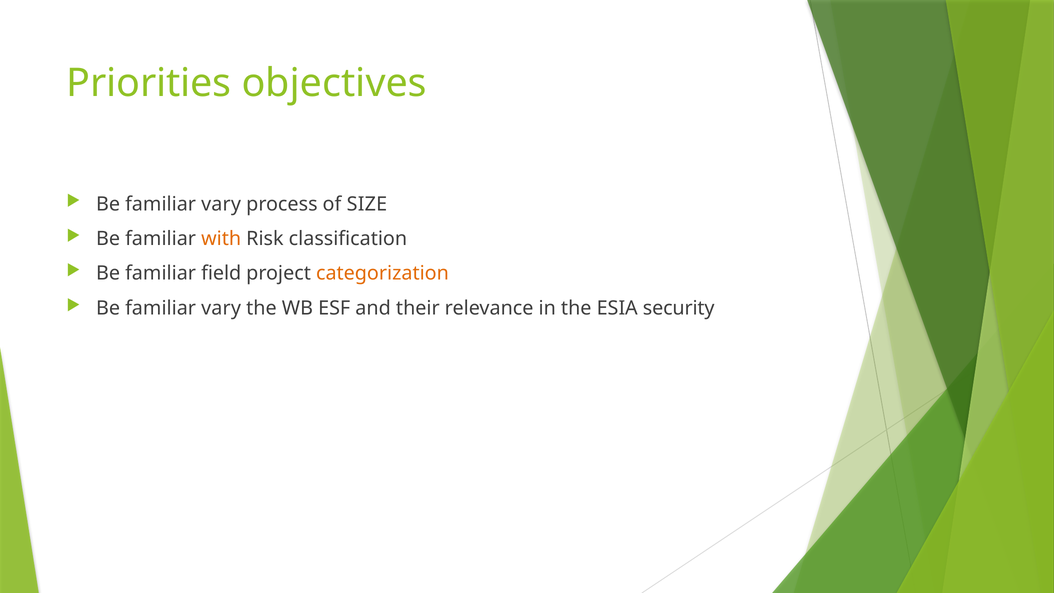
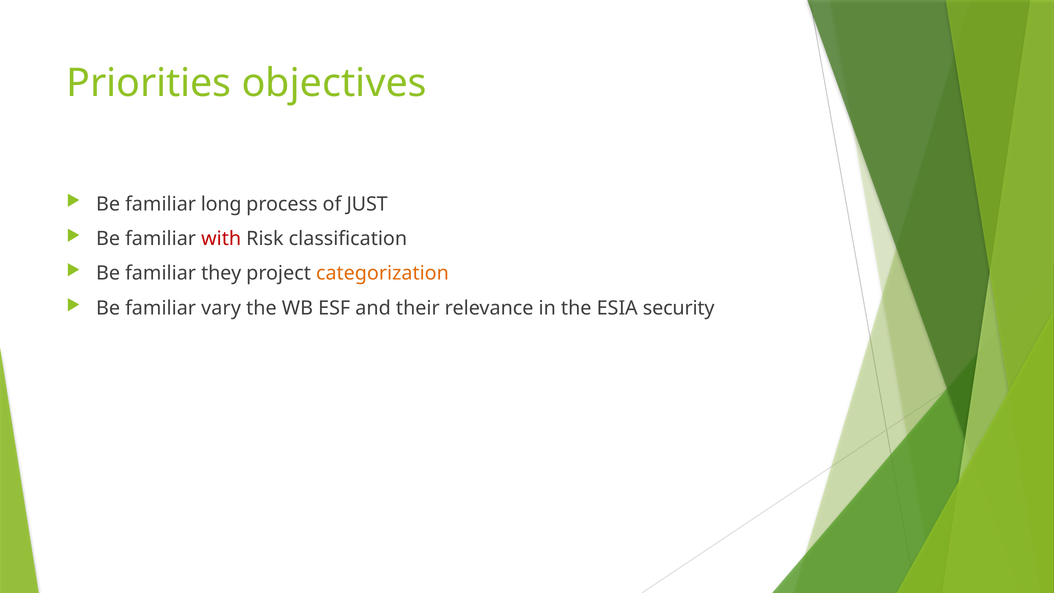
vary: vary -> long (221, 204)
SIZE: SIZE -> JUST (367, 204)
with colour: orange -> red (221, 239)
field: field -> they (221, 273)
